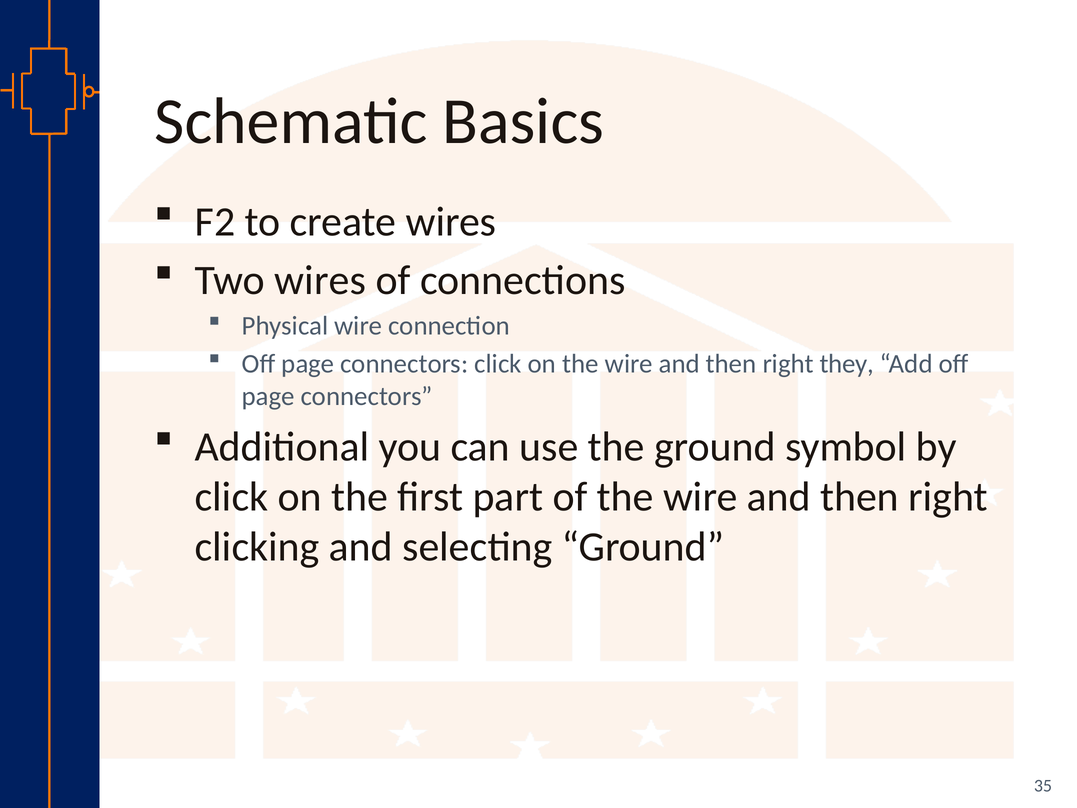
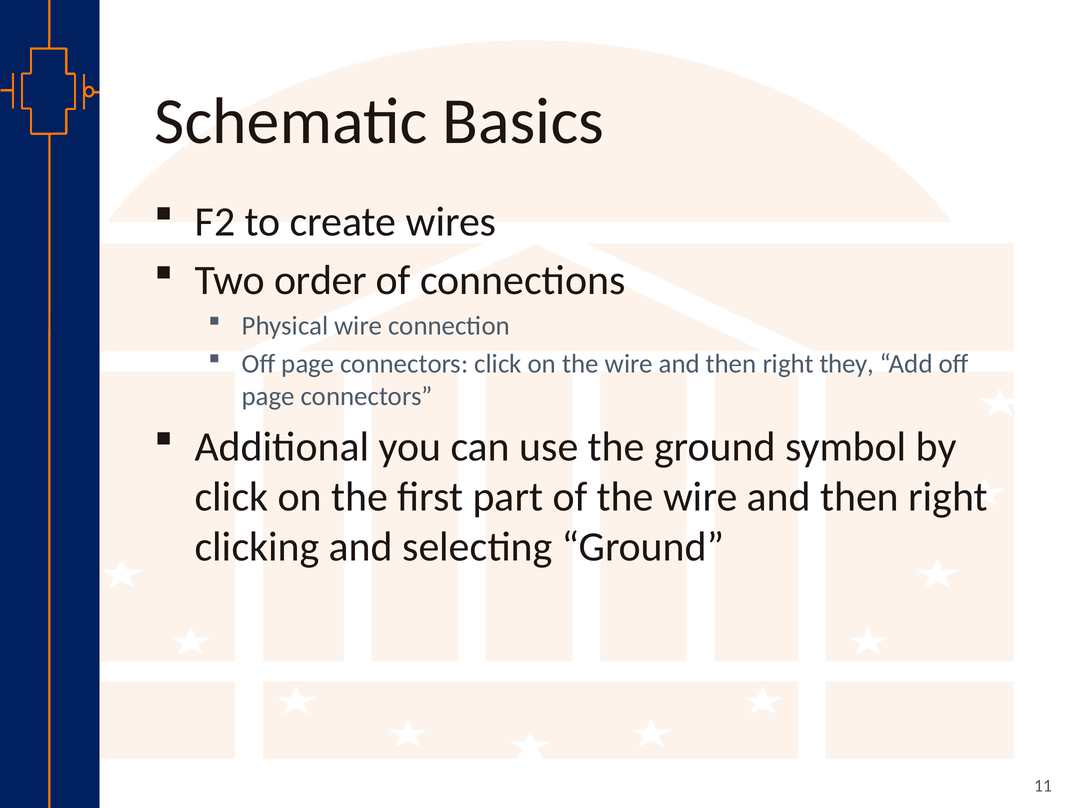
Two wires: wires -> order (321, 280)
35: 35 -> 11 (1043, 785)
